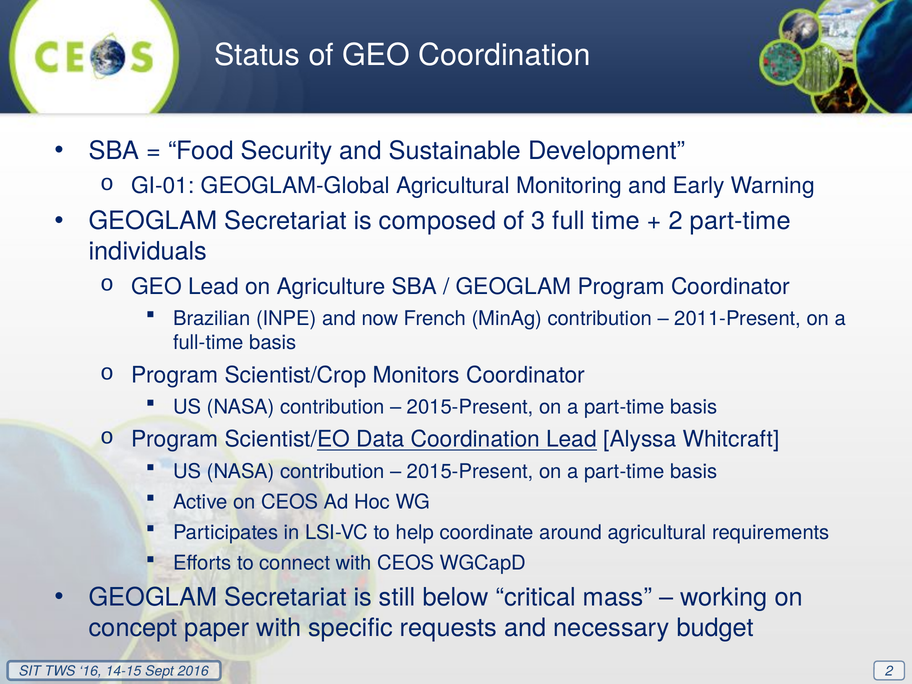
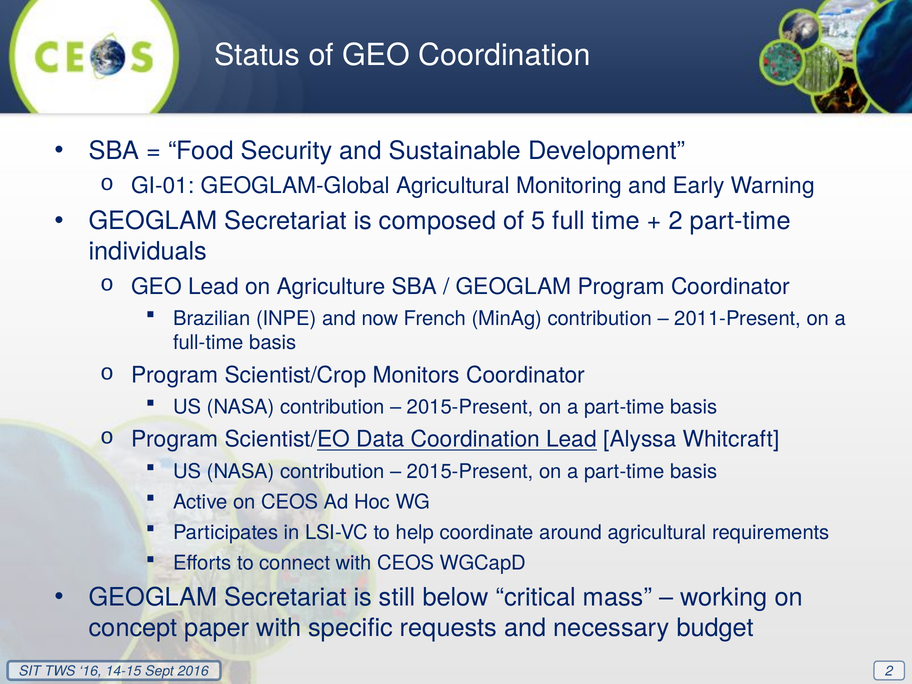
3: 3 -> 5 (538, 221)
